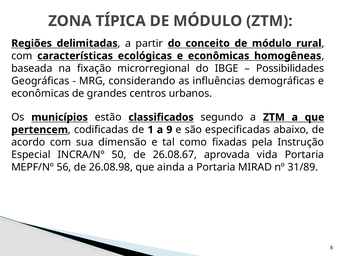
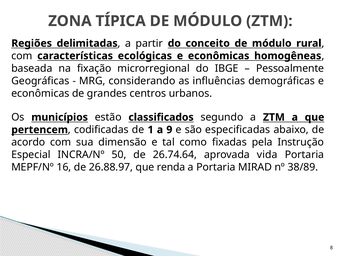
Possibilidades: Possibilidades -> Pessoalmente (290, 68)
26.08.67: 26.08.67 -> 26.74.64 (175, 155)
56: 56 -> 16 (64, 167)
26.08.98: 26.08.98 -> 26.88.97 (111, 167)
ainda: ainda -> renda (171, 167)
31/89: 31/89 -> 38/89 (303, 167)
